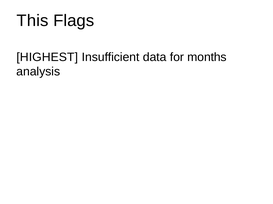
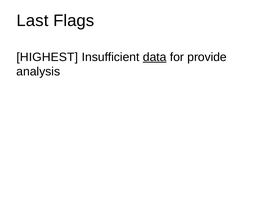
This: This -> Last (32, 21)
data underline: none -> present (155, 57)
months: months -> provide (207, 57)
